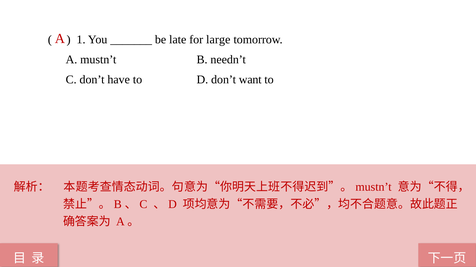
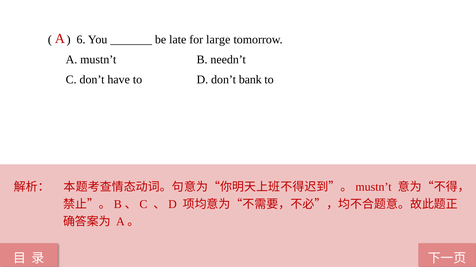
1: 1 -> 6 (81, 40)
want: want -> bank (250, 80)
